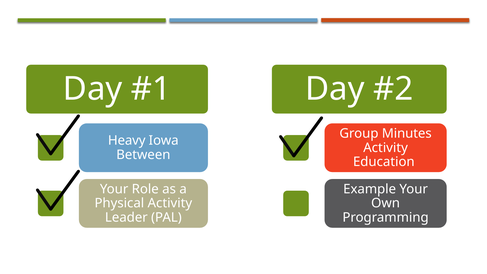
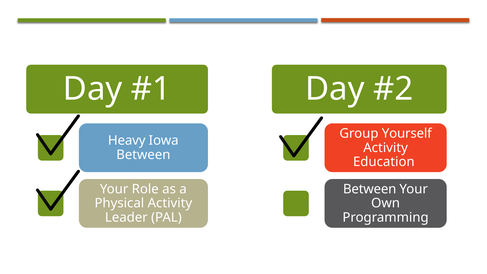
Minutes: Minutes -> Yourself (407, 133)
Example: Example -> Between (370, 189)
